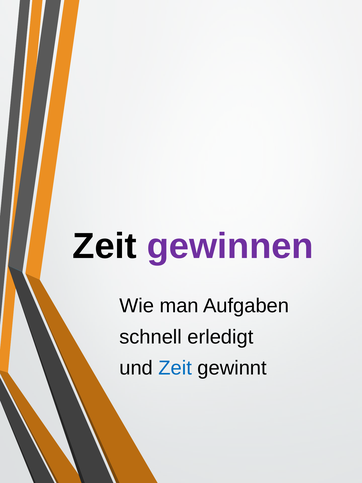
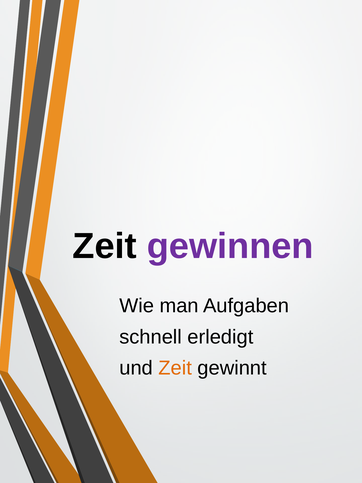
Zeit colour: blue -> orange (175, 368)
